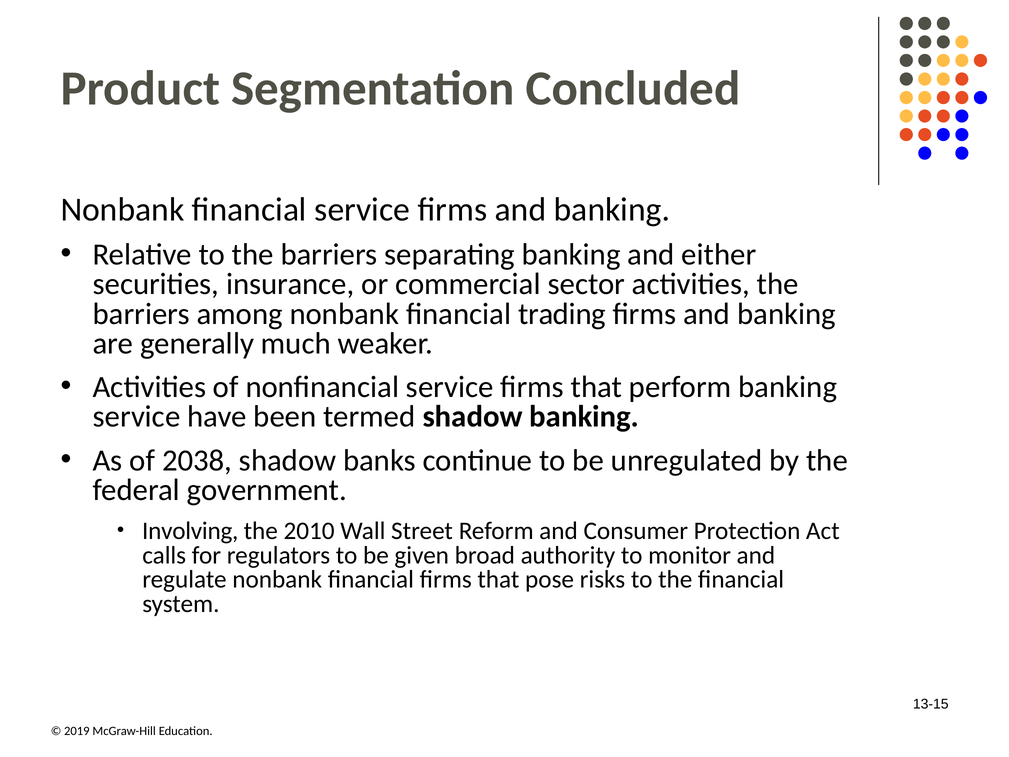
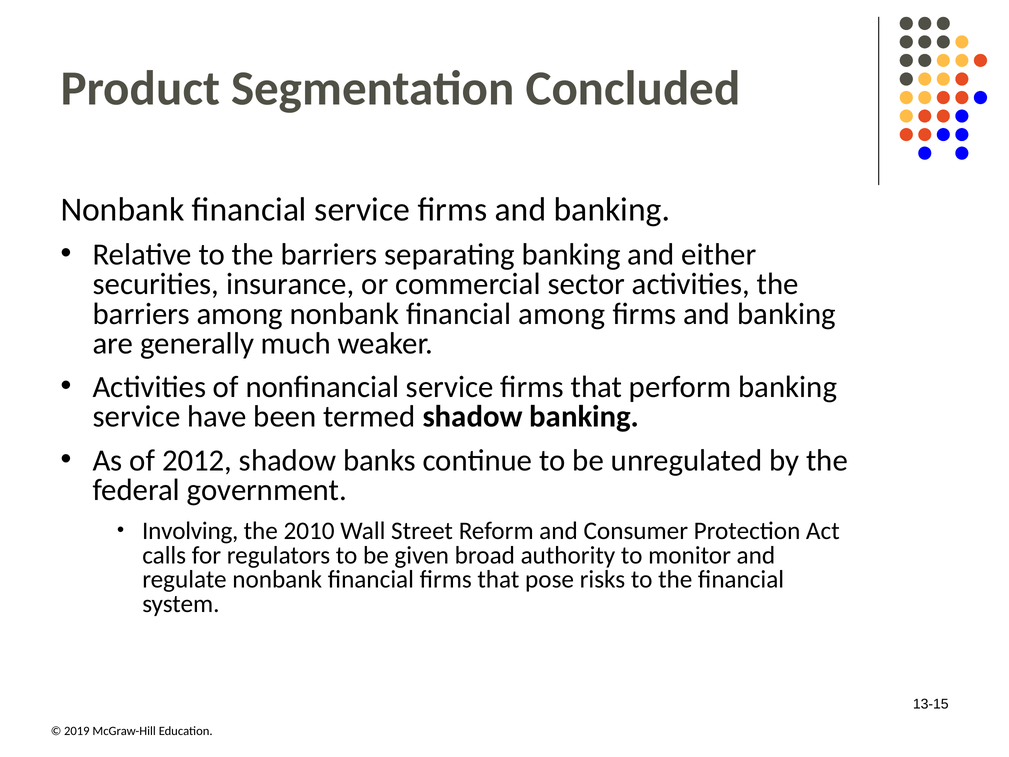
financial trading: trading -> among (562, 314)
2038: 2038 -> 2012 (197, 460)
